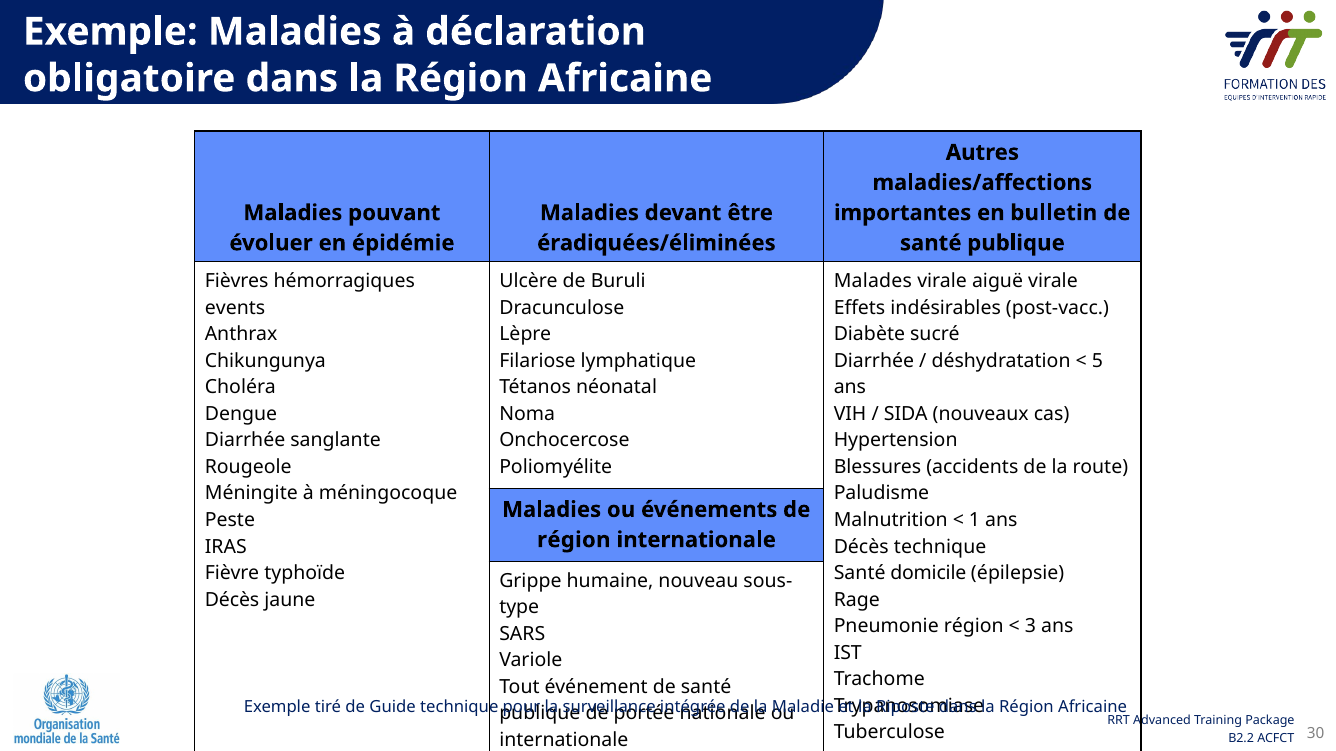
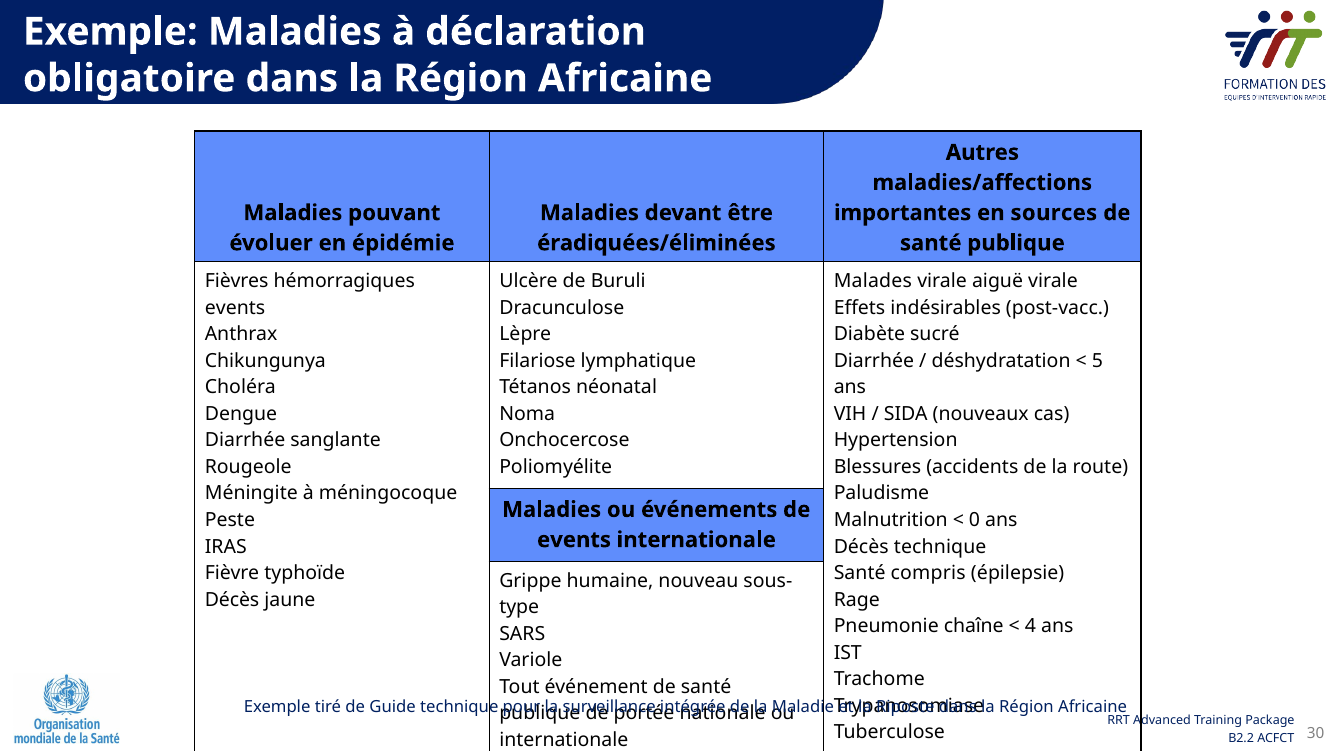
bulletin: bulletin -> sources (1054, 213)
1: 1 -> 0 (975, 520)
région: région -> events (574, 540)
domicile: domicile -> compris (928, 574)
Pneumonie région: région -> chaîne (974, 627)
3: 3 -> 4 (1030, 627)
